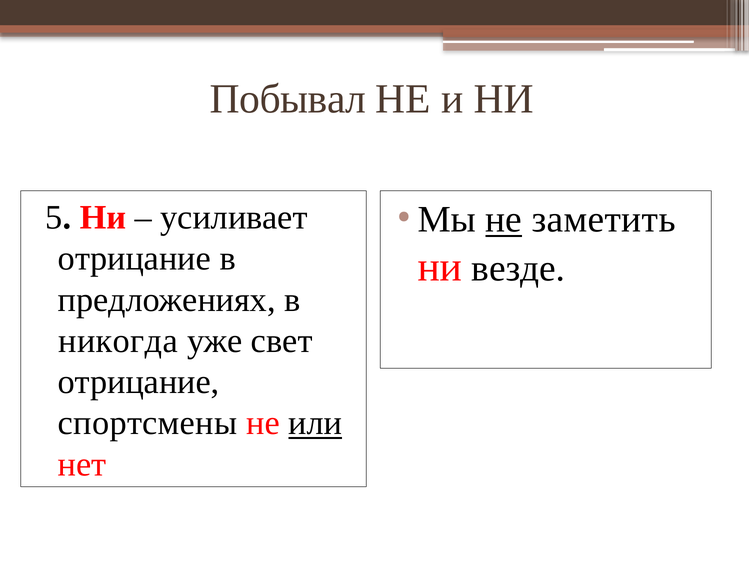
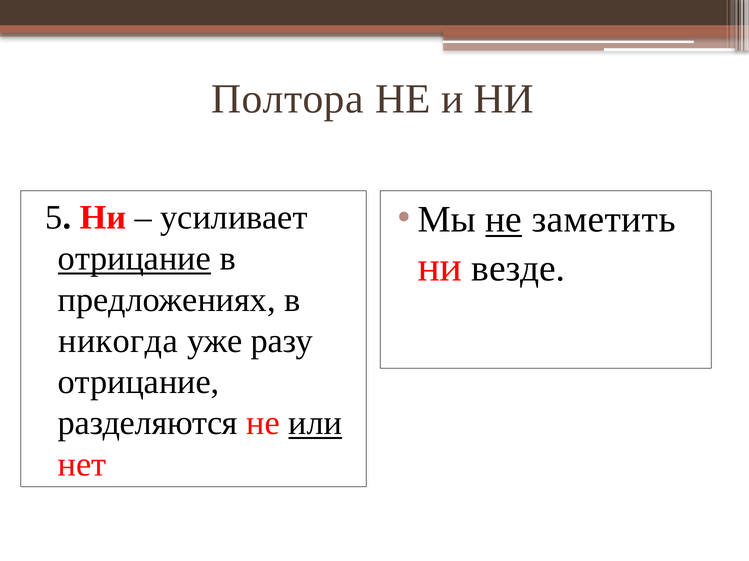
Побывал: Побывал -> Полтора (287, 99)
отрицание underline: none -> present (134, 259)
свет: свет -> разу (282, 341)
спортсмены: спортсмены -> разделяются (148, 424)
